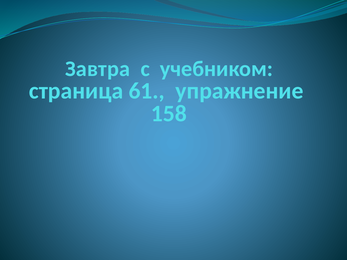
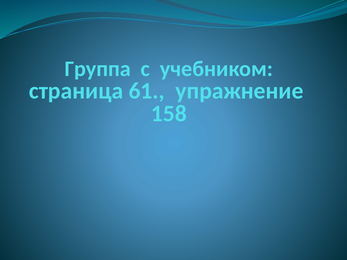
Завтра: Завтра -> Группа (98, 69)
